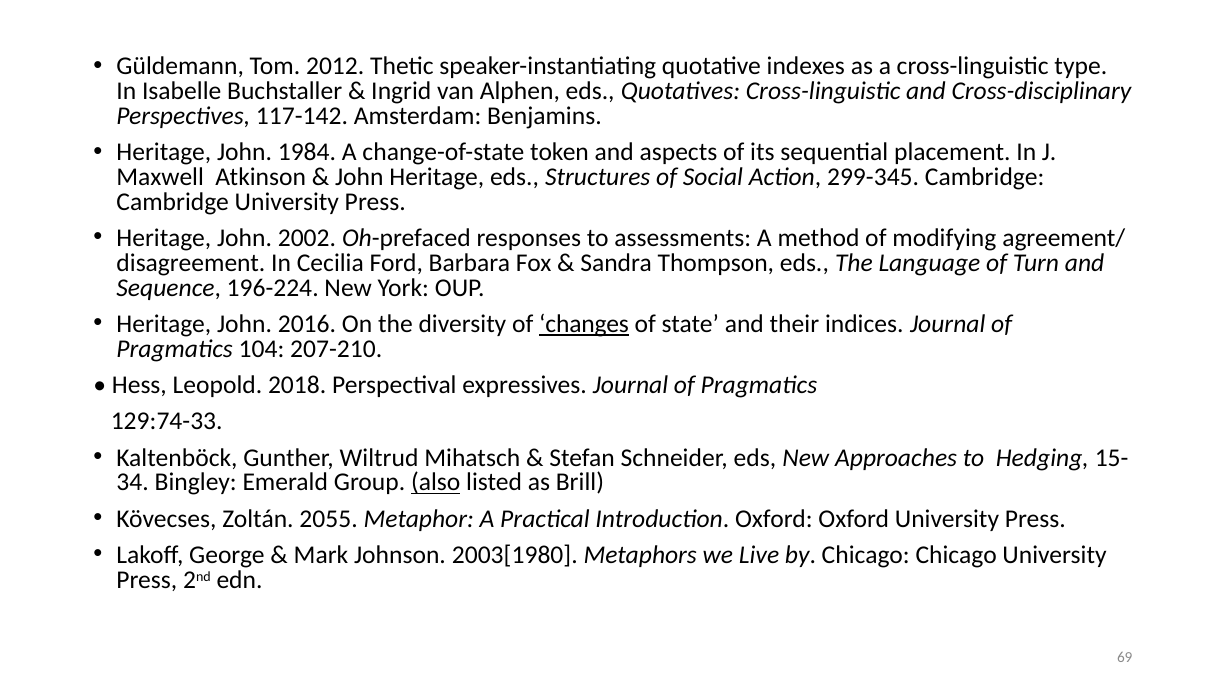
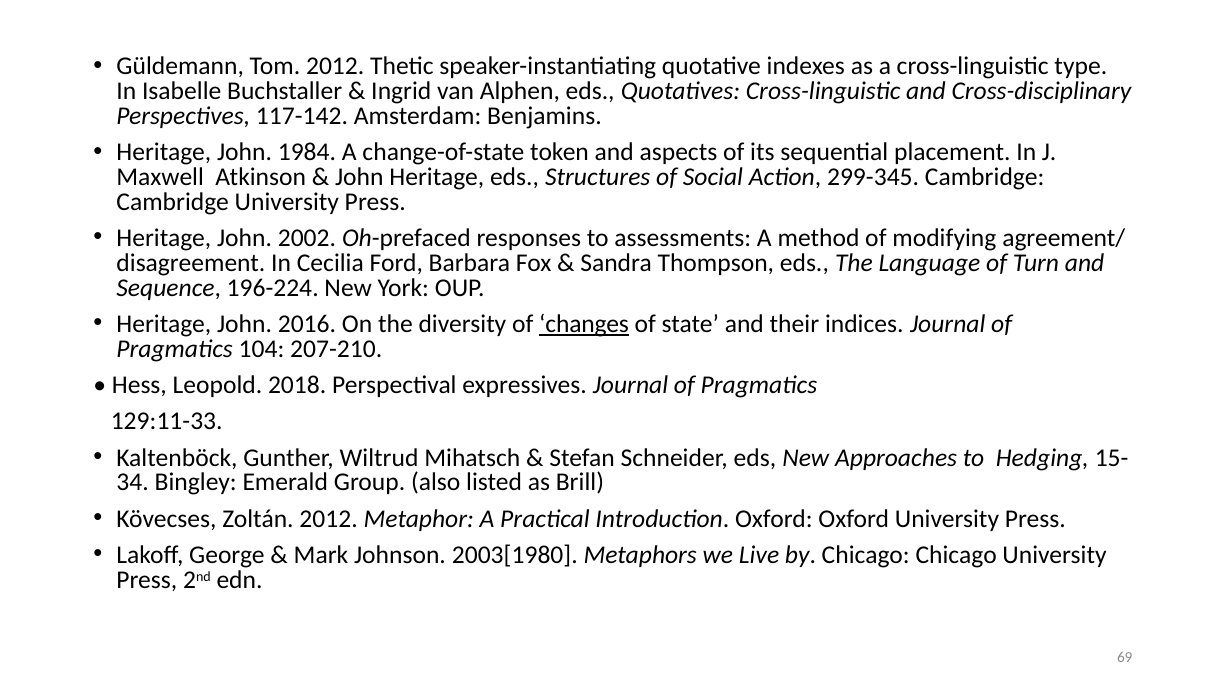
129:74-33: 129:74-33 -> 129:11-33 (167, 422)
also underline: present -> none (436, 483)
Zoltán 2055: 2055 -> 2012 (329, 519)
